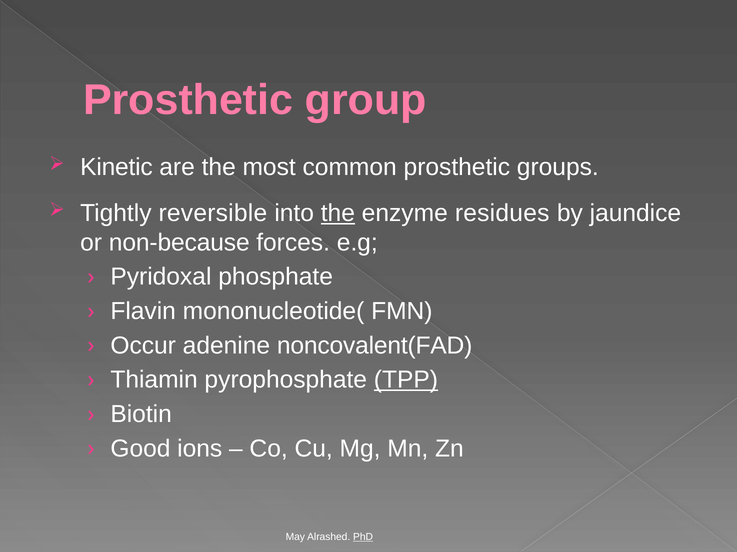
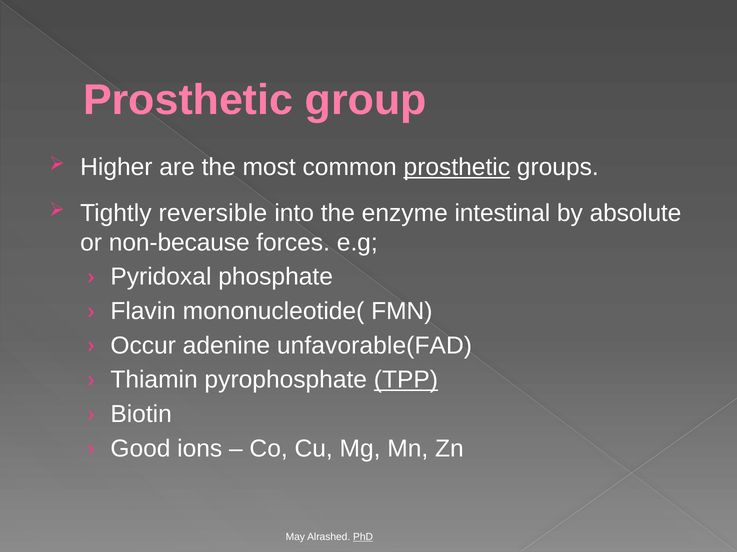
Kinetic: Kinetic -> Higher (116, 167)
prosthetic underline: none -> present (457, 167)
the underline: present -> none (338, 213)
residues: residues -> intestinal (502, 213)
jaundice: jaundice -> absolute (635, 213)
noncovalent(FAD: noncovalent(FAD -> unfavorable(FAD (374, 346)
